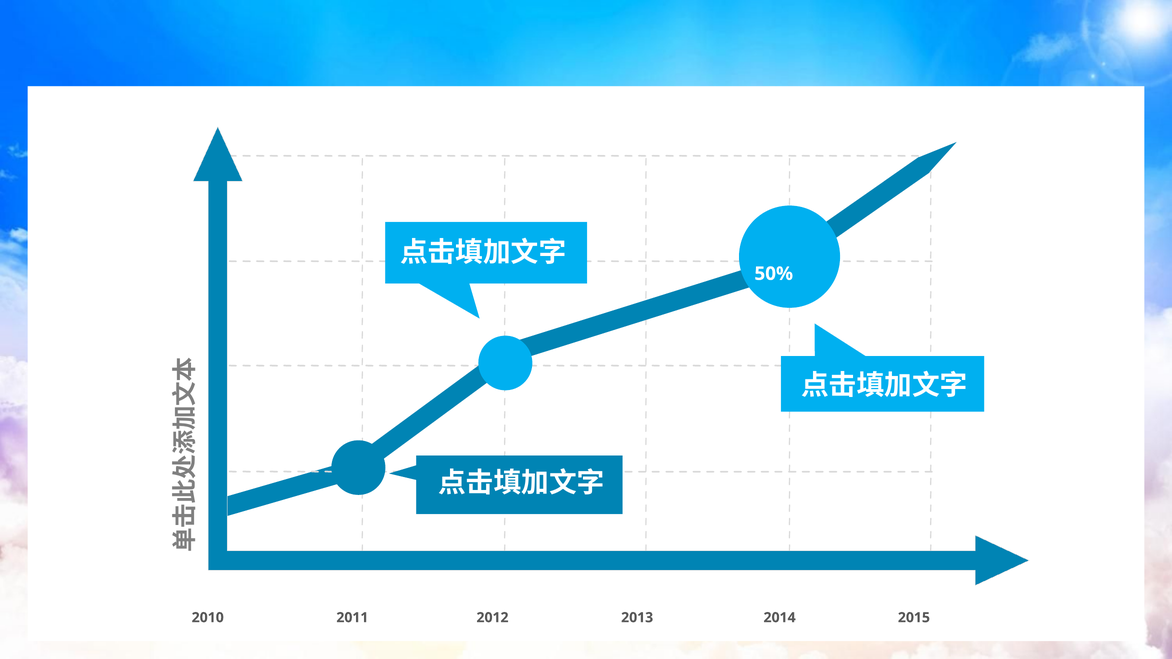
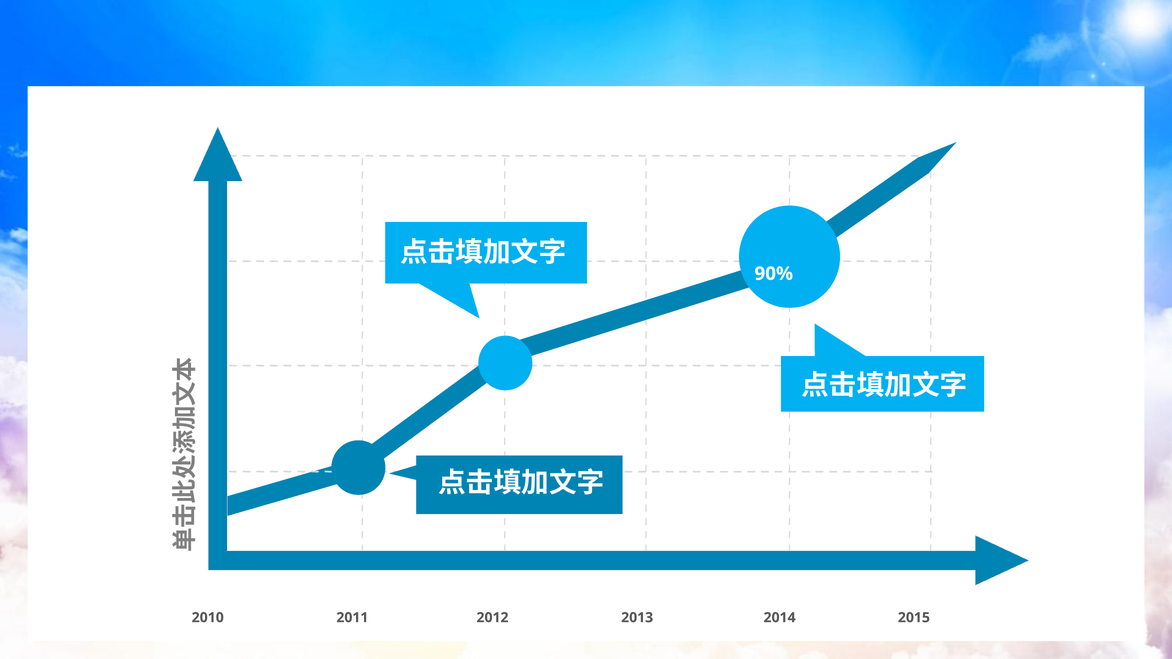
50%: 50% -> 90% (774, 274)
